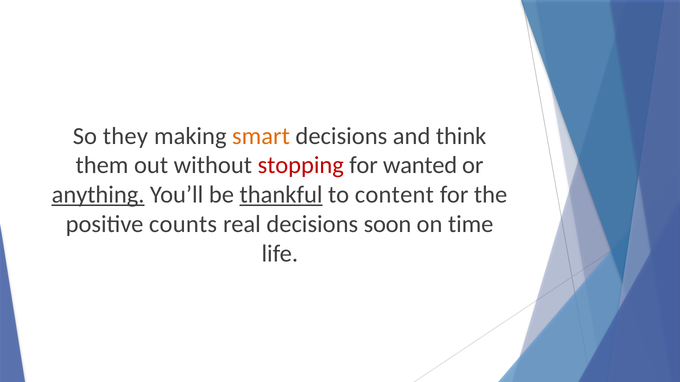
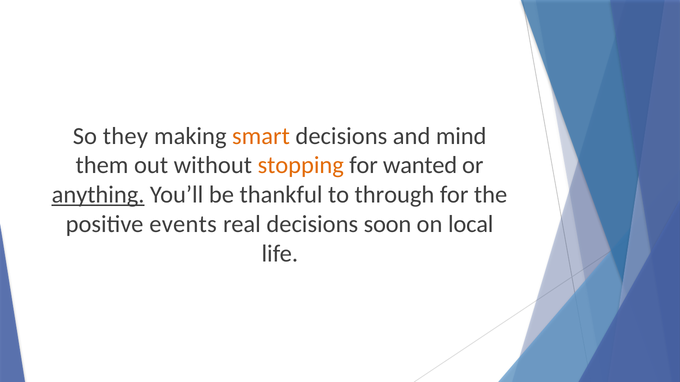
think: think -> mind (461, 136)
stopping colour: red -> orange (301, 166)
thankful underline: present -> none (281, 195)
content: content -> through (394, 195)
counts: counts -> events (183, 224)
time: time -> local (471, 224)
